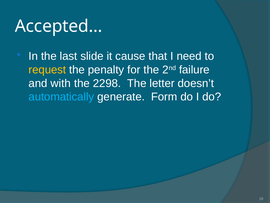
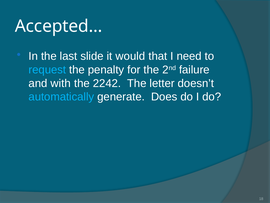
cause: cause -> would (130, 56)
request colour: yellow -> light blue (47, 70)
2298: 2298 -> 2242 (107, 83)
Form: Form -> Does (164, 97)
